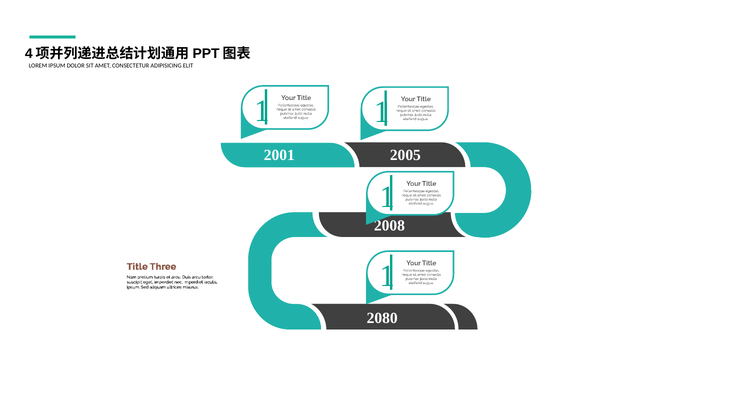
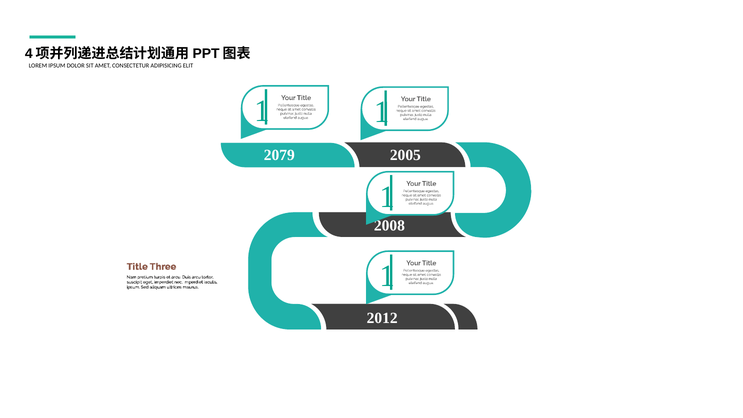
2001: 2001 -> 2079 (279, 155)
2080: 2080 -> 2012 (382, 318)
